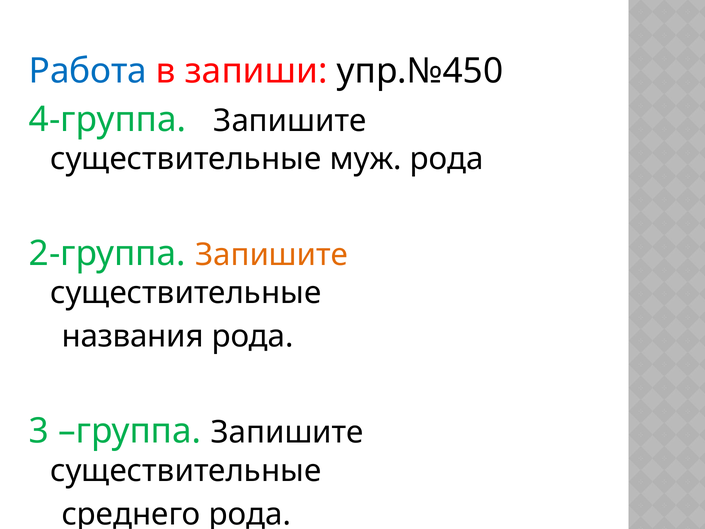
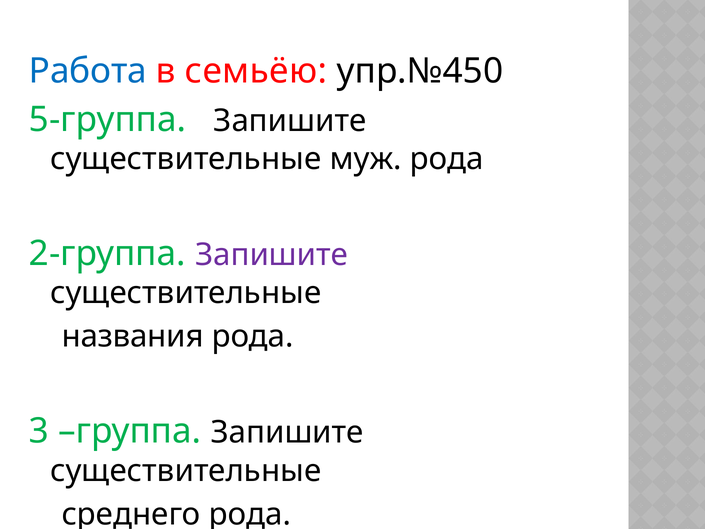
запиши: запиши -> семьёю (256, 71)
4-группа: 4-группа -> 5-группа (107, 119)
Запишите colour: orange -> purple (272, 255)
